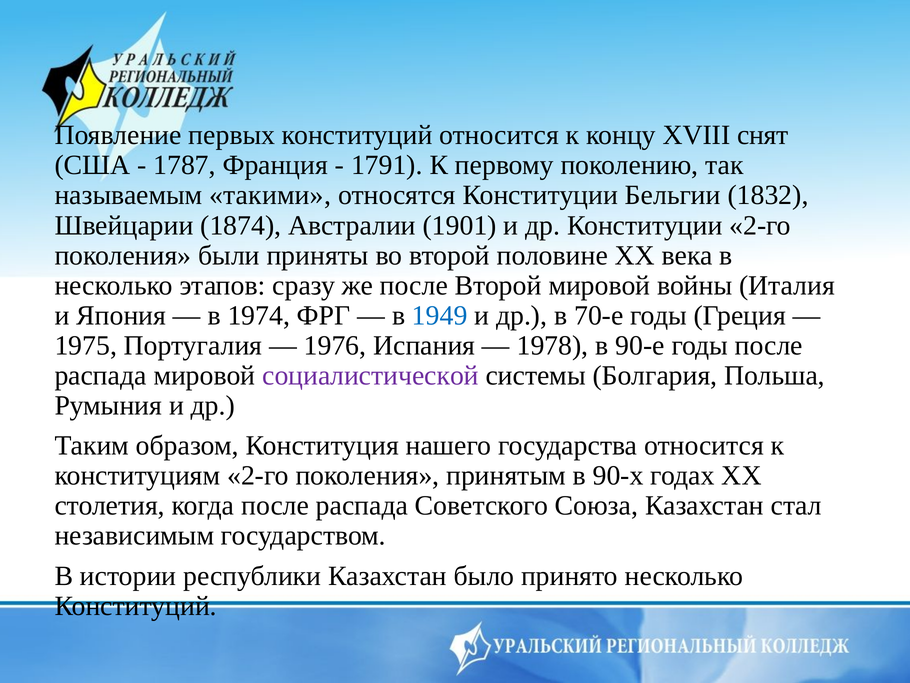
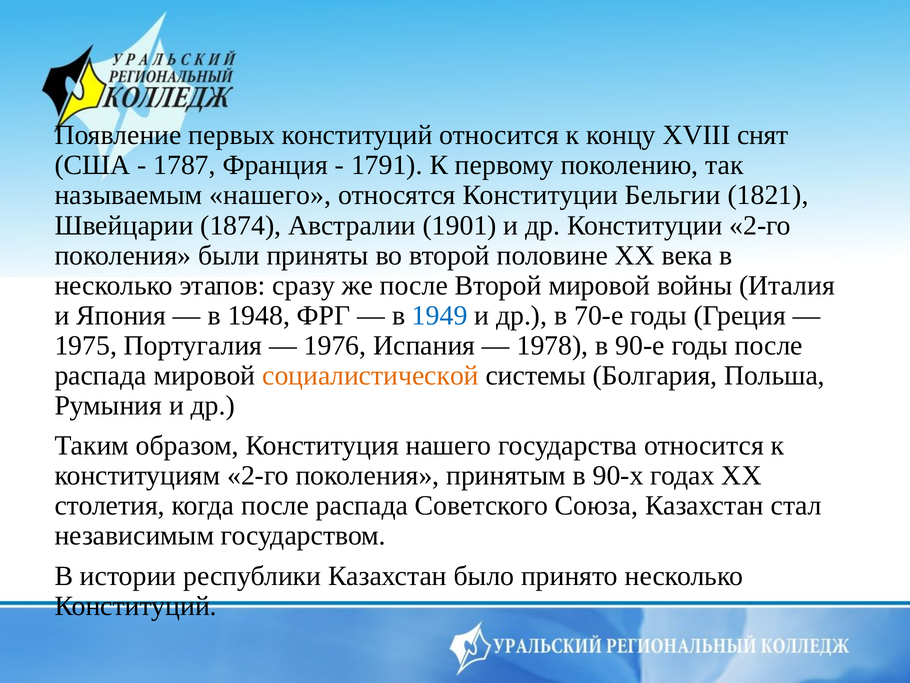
называемым такими: такими -> нашего (270, 195)
1832: 1832 -> 1821 (768, 195)
1974: 1974 -> 1948 (259, 315)
социалистической colour: purple -> orange (371, 375)
